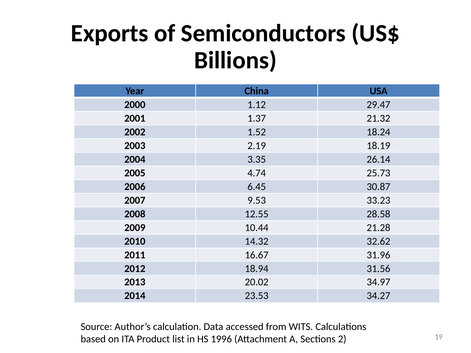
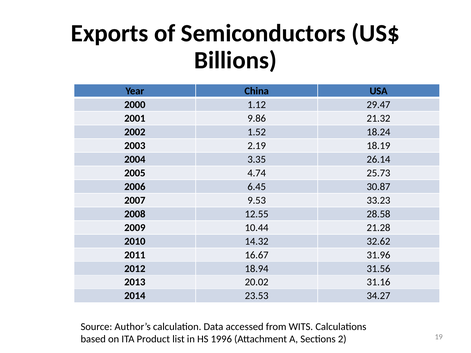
1.37: 1.37 -> 9.86 (257, 118)
34.97: 34.97 -> 31.16 (379, 282)
